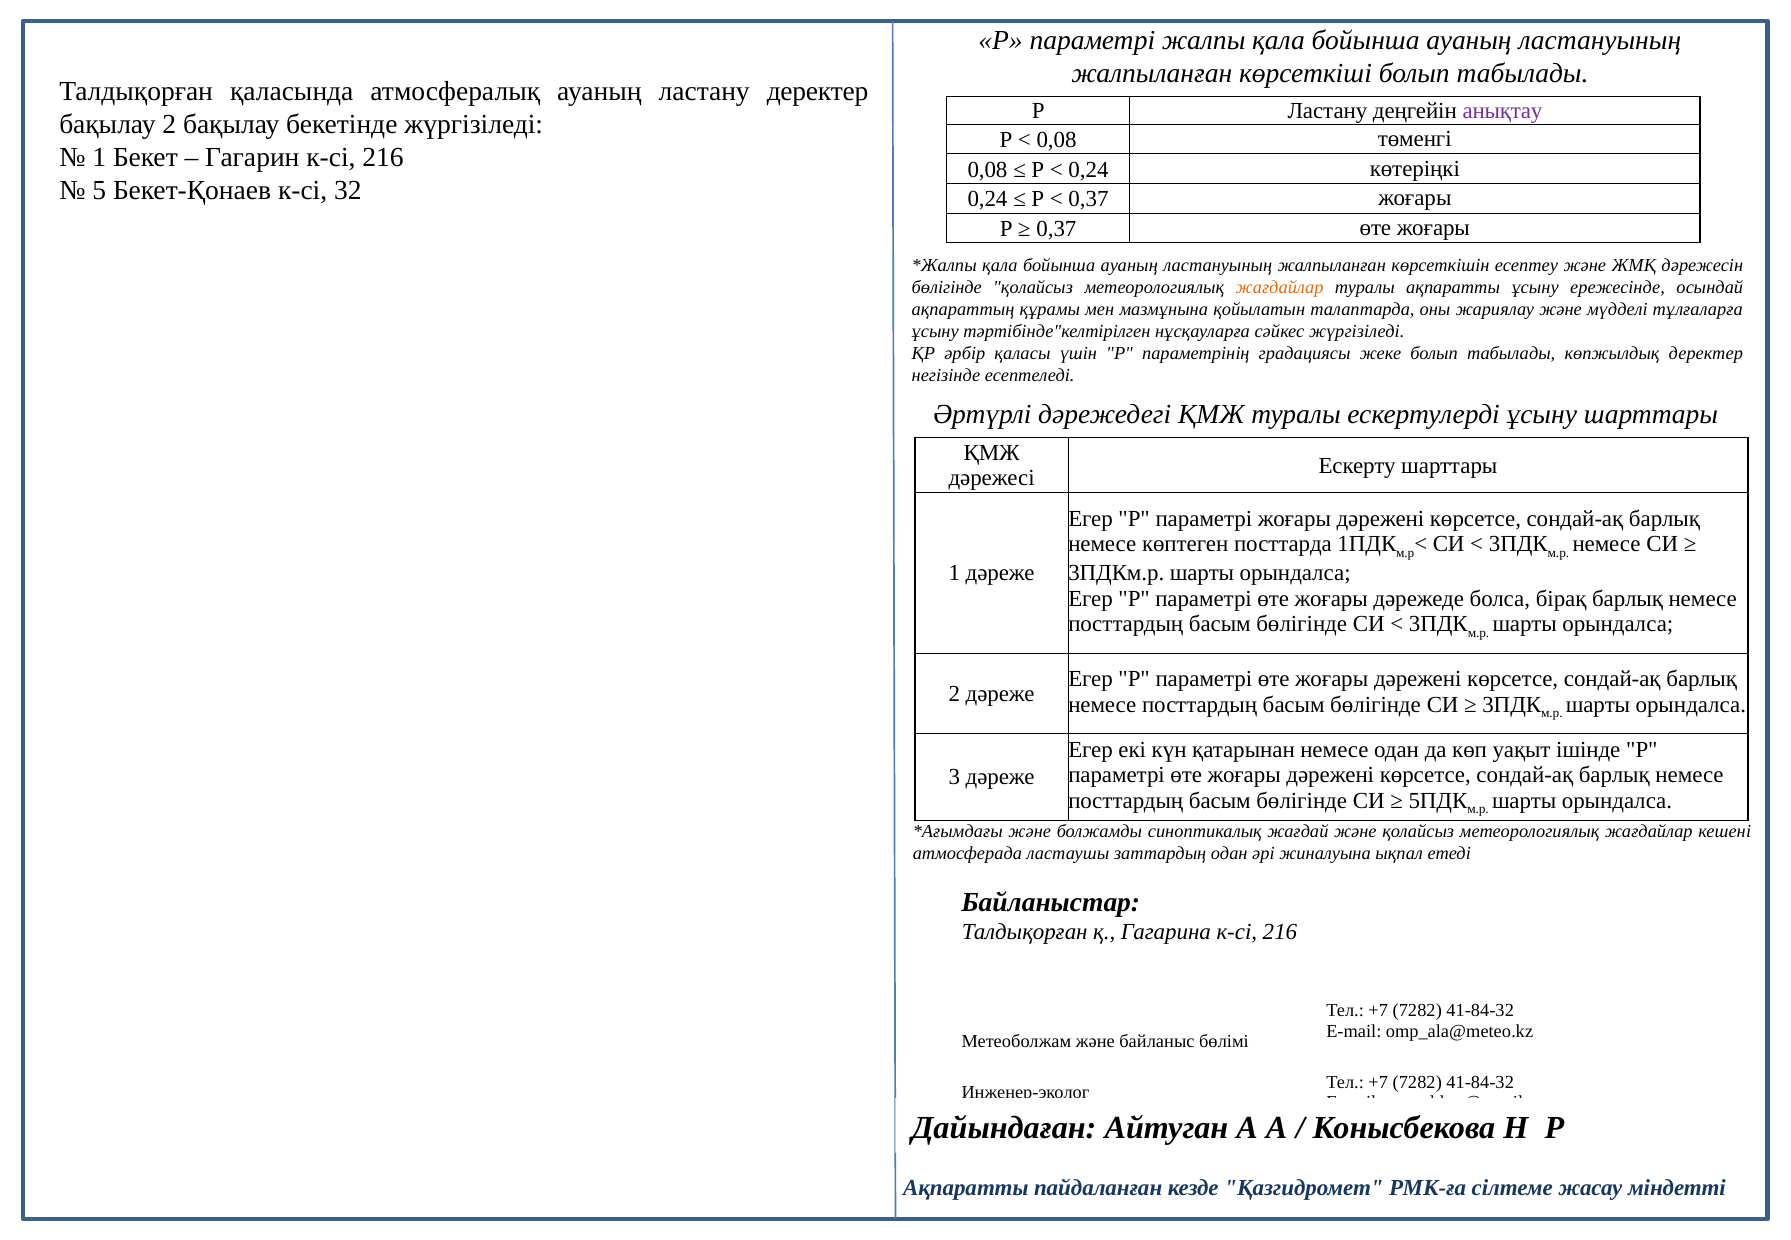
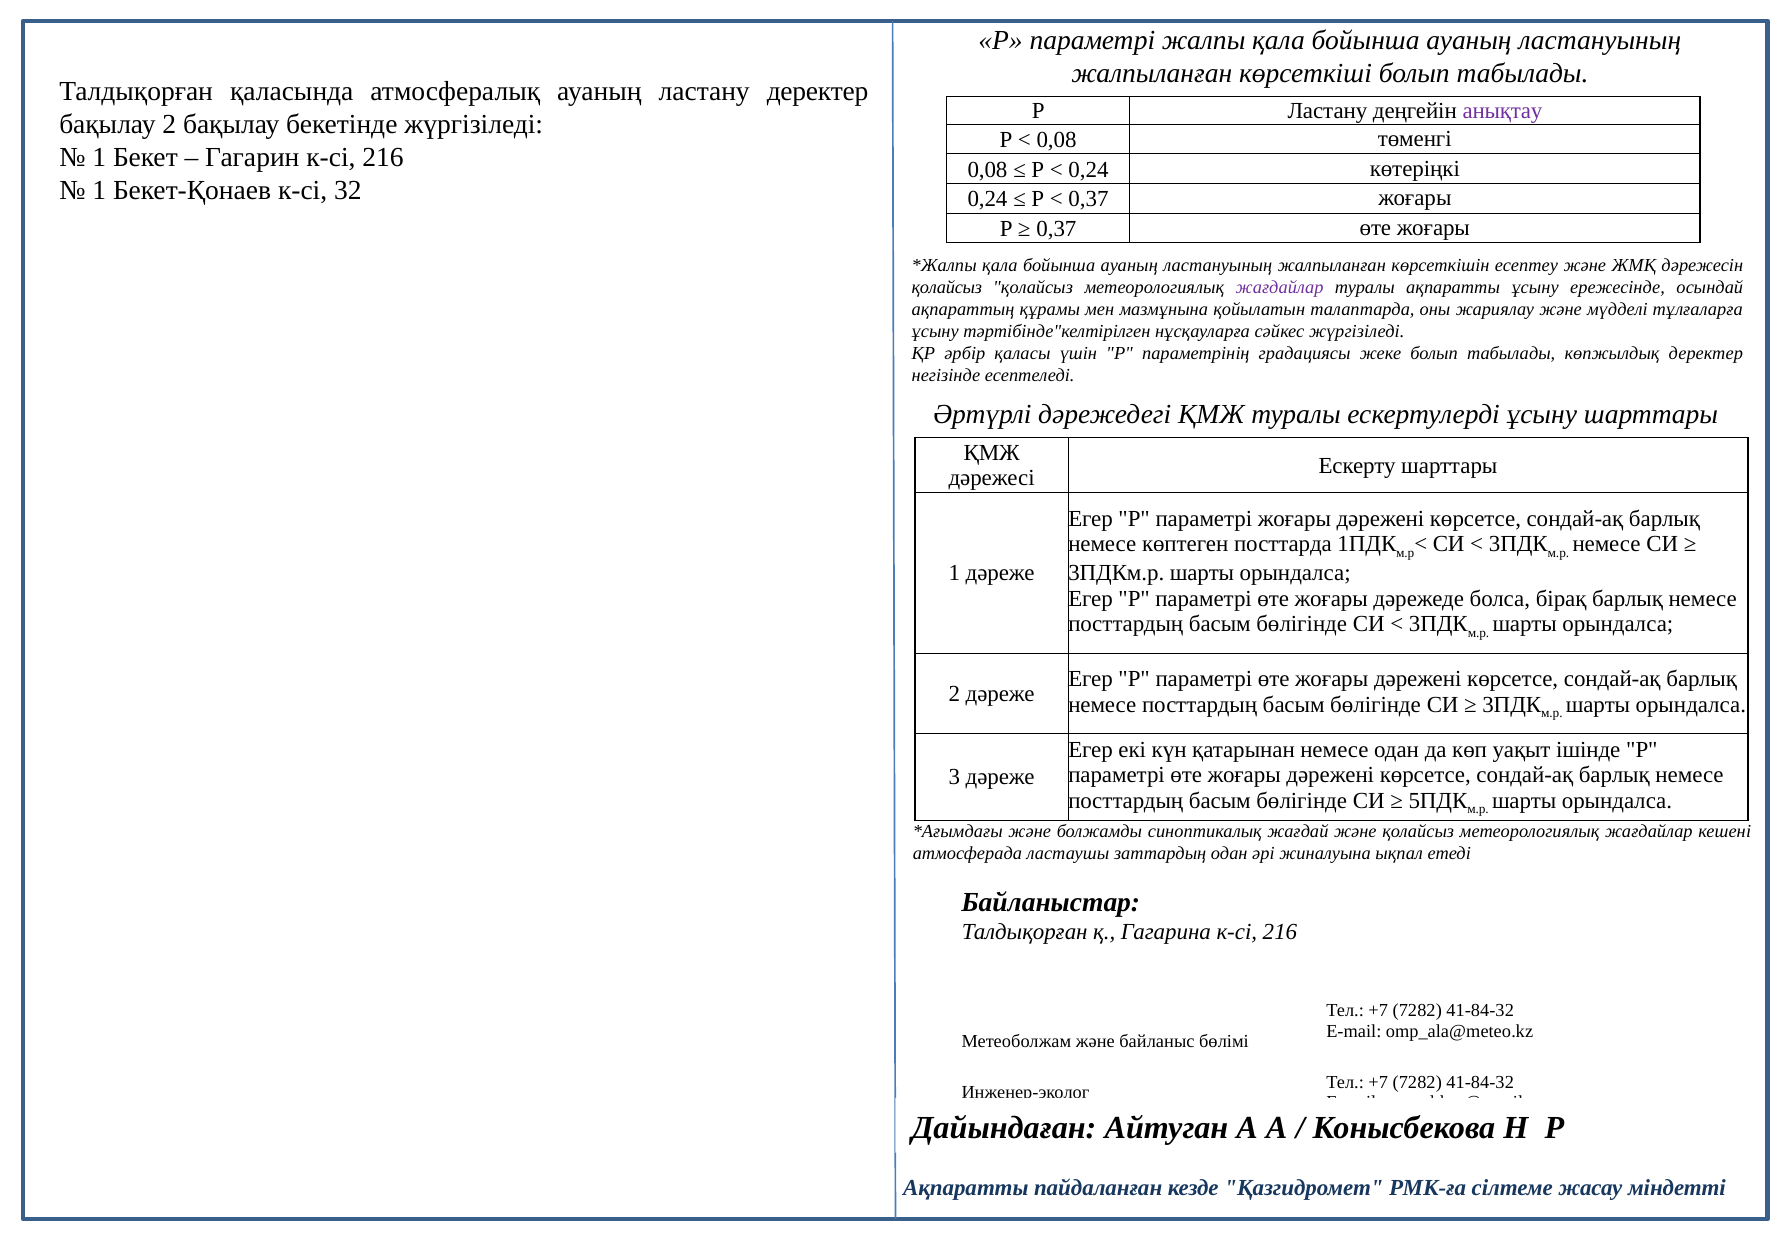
5: 5 -> 1 (99, 190)
бөлігінде: бөлігінде -> қолайсыз (947, 288)
жағдайлар colour: orange -> purple (1280, 288)
